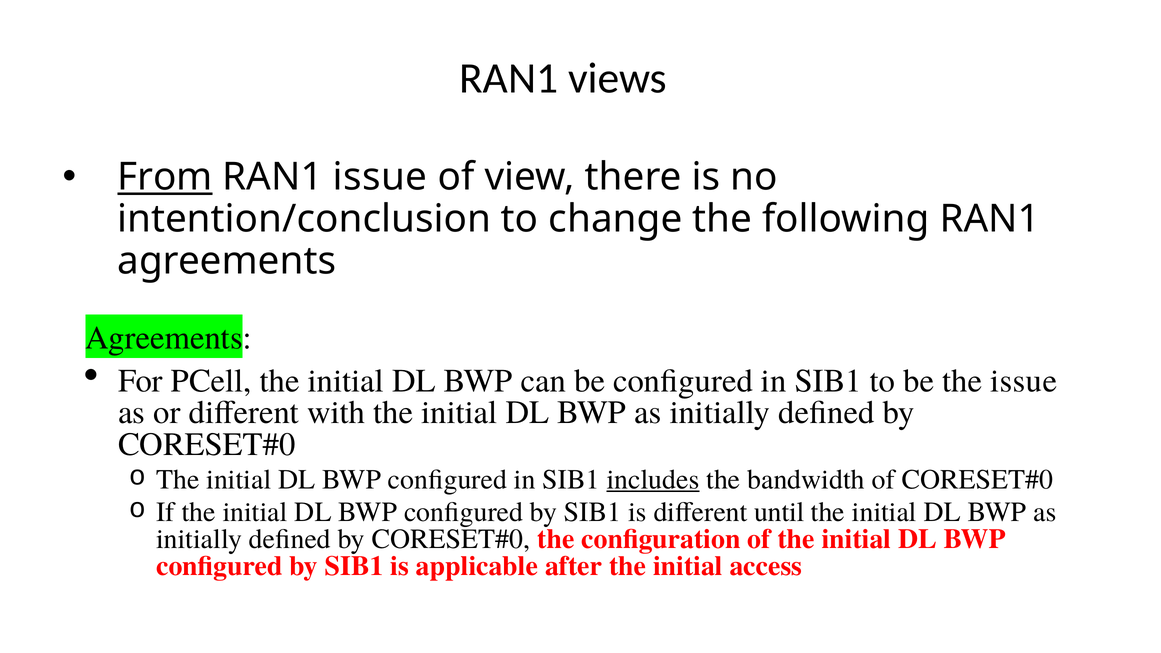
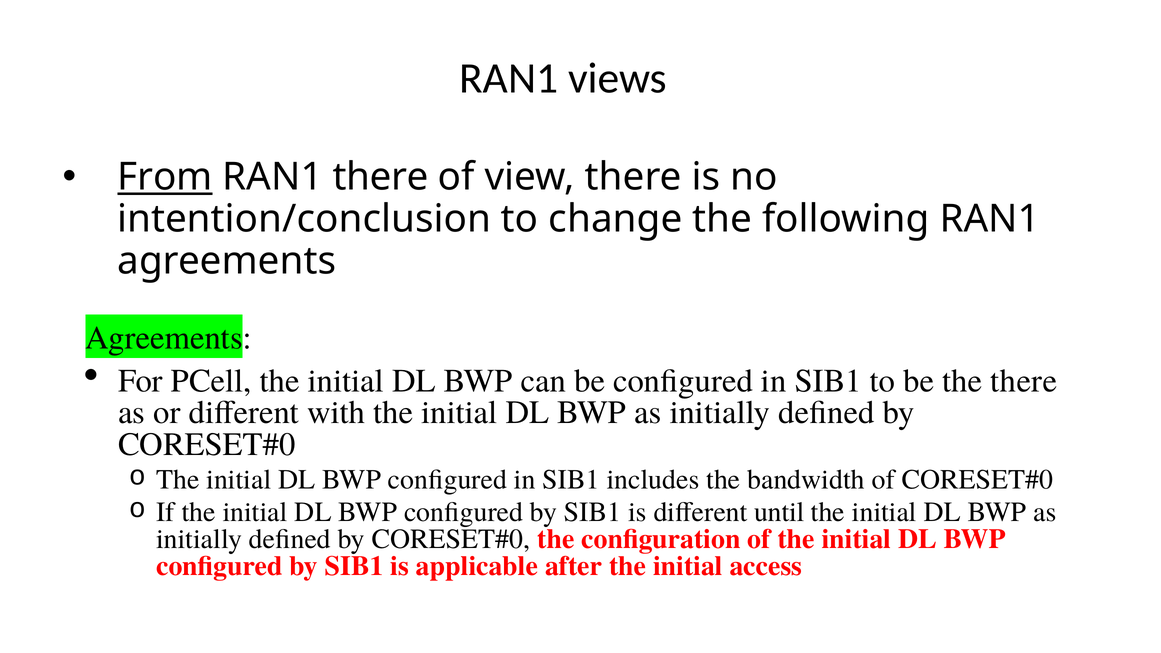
RAN1 issue: issue -> there (381, 177)
the issue: issue -> there (1024, 381)
includes underline: present -> none (653, 479)
